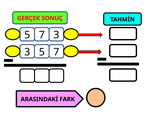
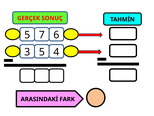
7 3: 3 -> 6 (56, 35)
3 5 7: 7 -> 4 (56, 52)
